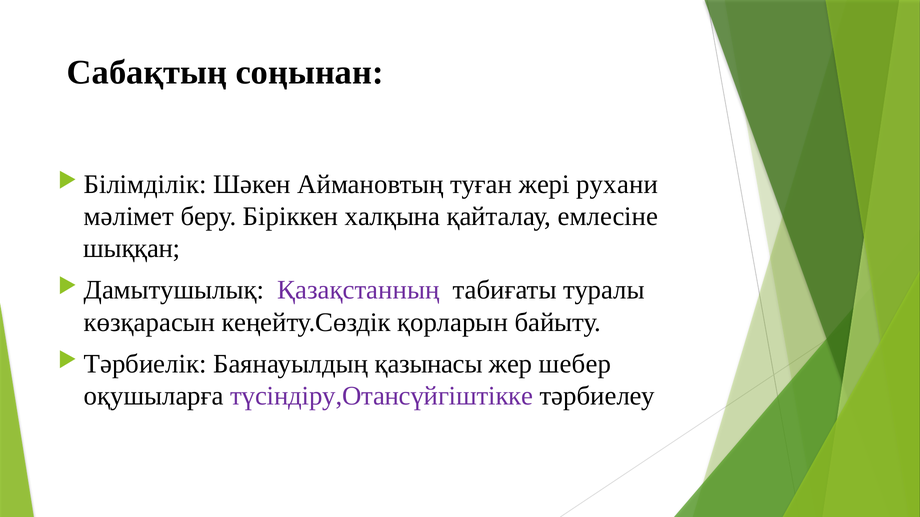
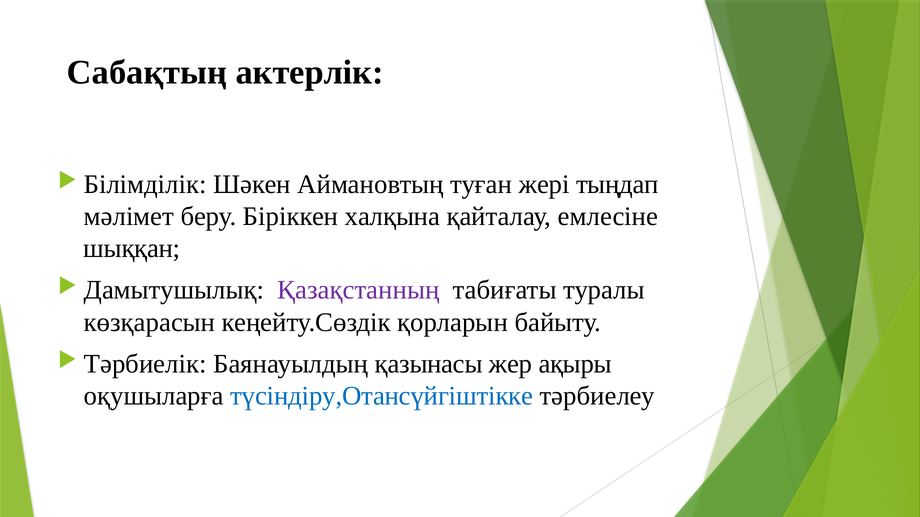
соңынан: соңынан -> актерлік (310, 73)
рухани: рухани -> тыңдап (617, 184)
шебер: шебер -> ақыры (575, 364)
түсіндіру,Отансүйгіштікке colour: purple -> blue (382, 396)
